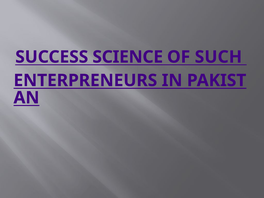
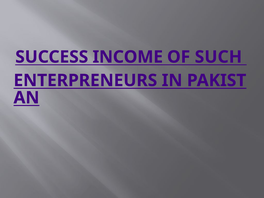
SCIENCE: SCIENCE -> INCOME (128, 57)
